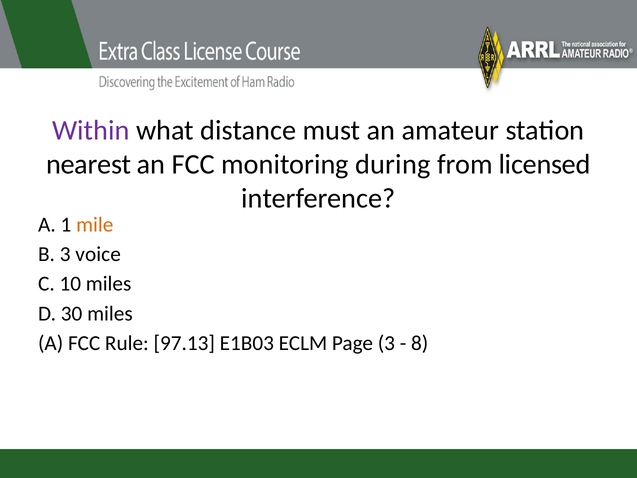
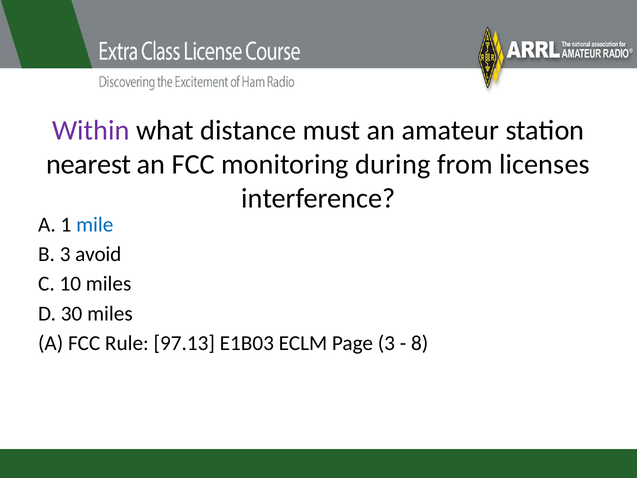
licensed: licensed -> licenses (544, 164)
mile colour: orange -> blue (95, 224)
voice: voice -> avoid (98, 254)
